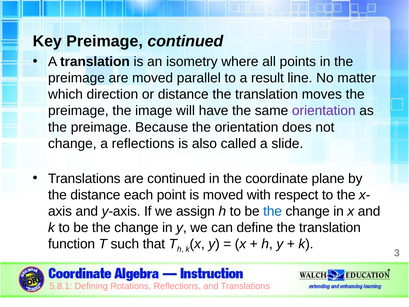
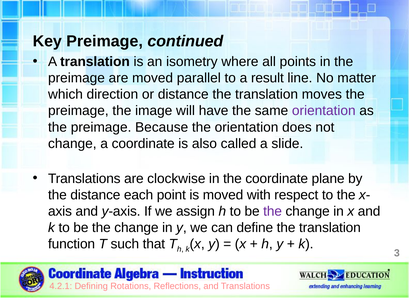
a reflections: reflections -> coordinate (143, 143)
are continued: continued -> clockwise (176, 178)
the colour: blue -> purple (273, 211)
5.8.1: 5.8.1 -> 4.2.1 (61, 286)
